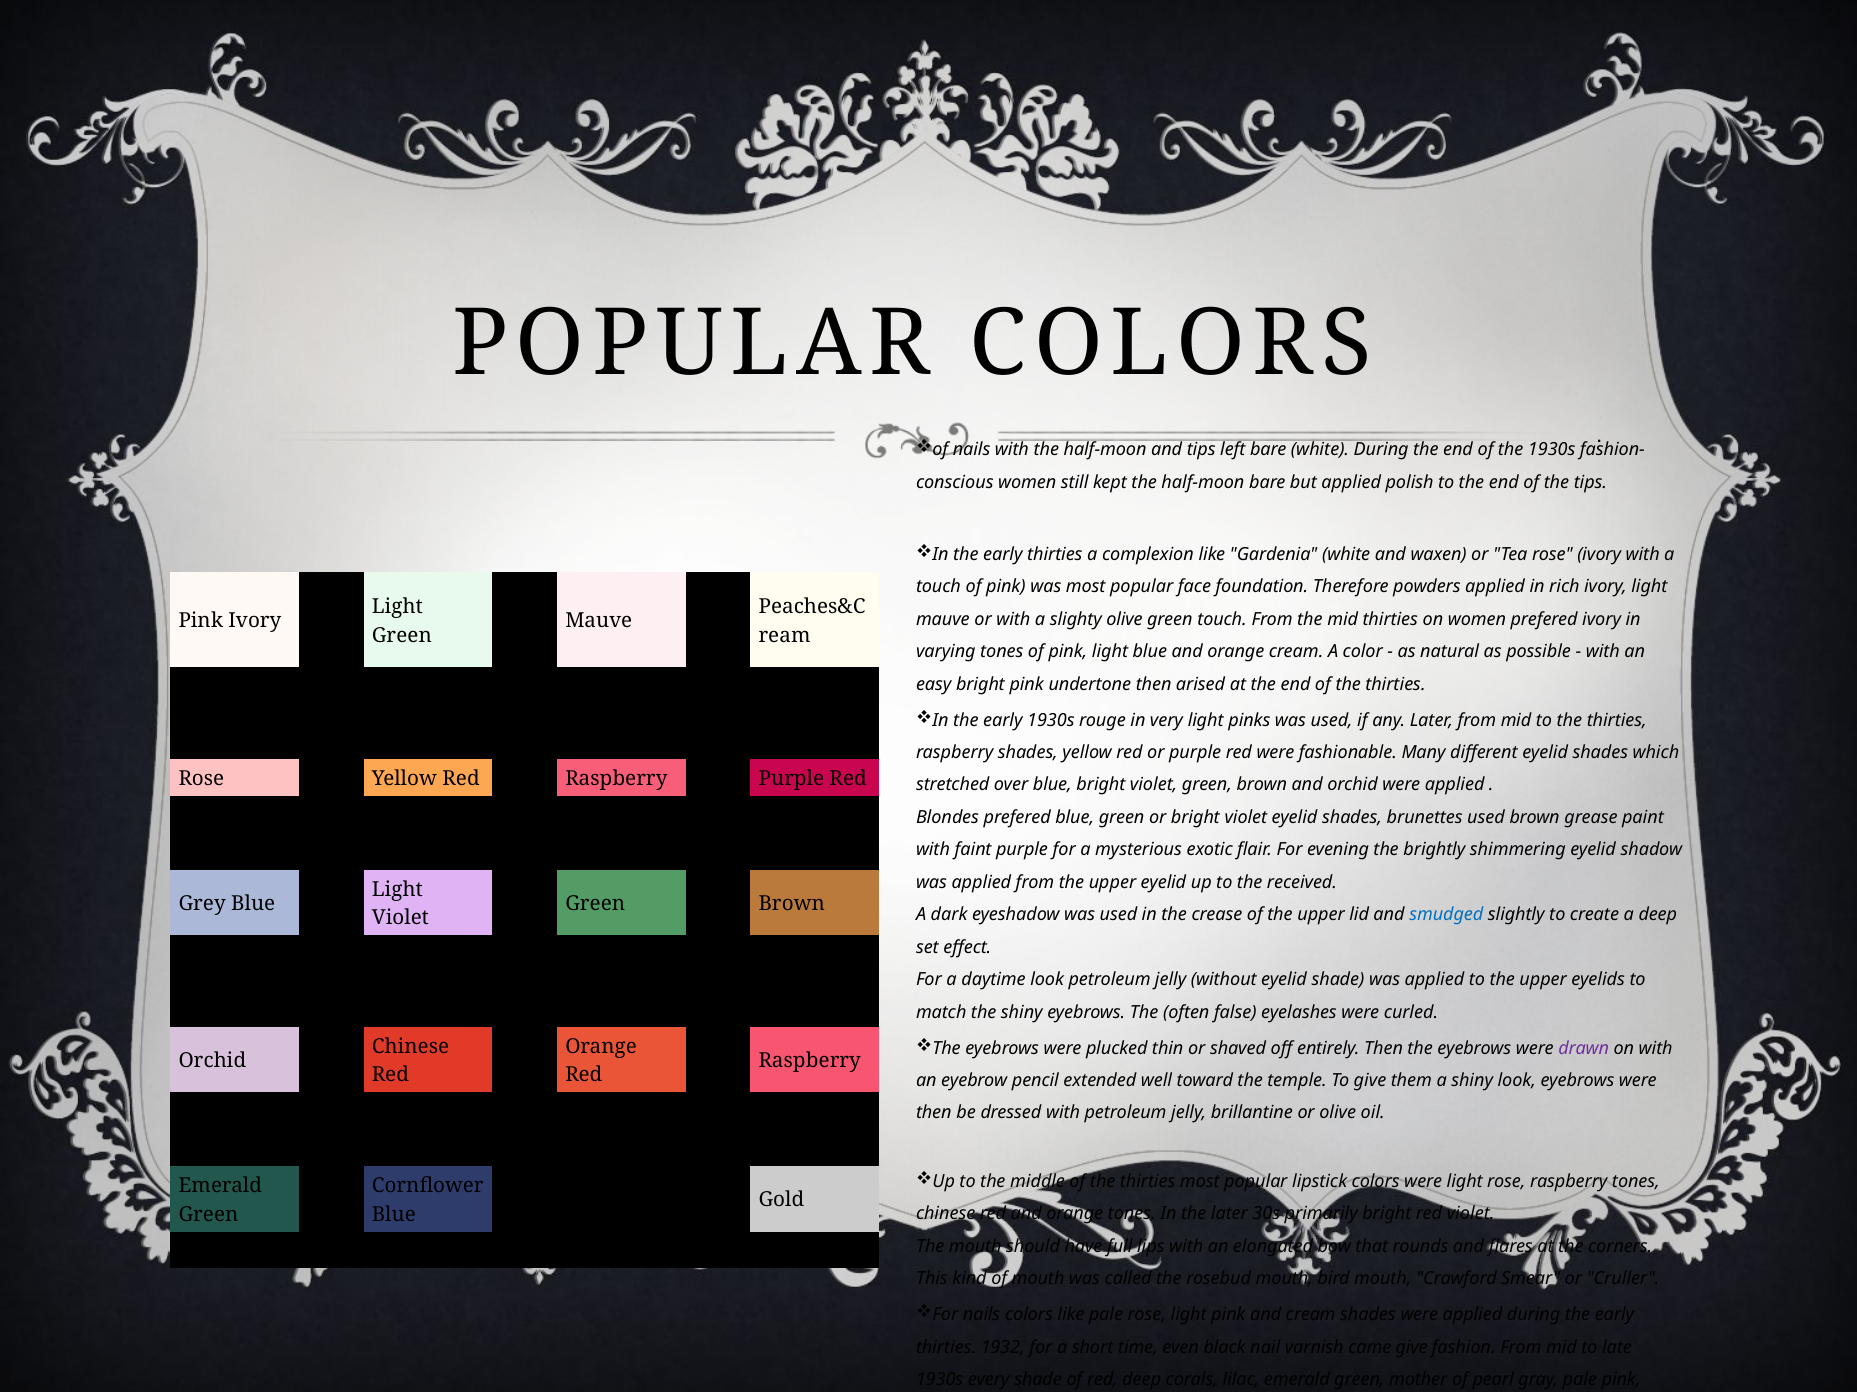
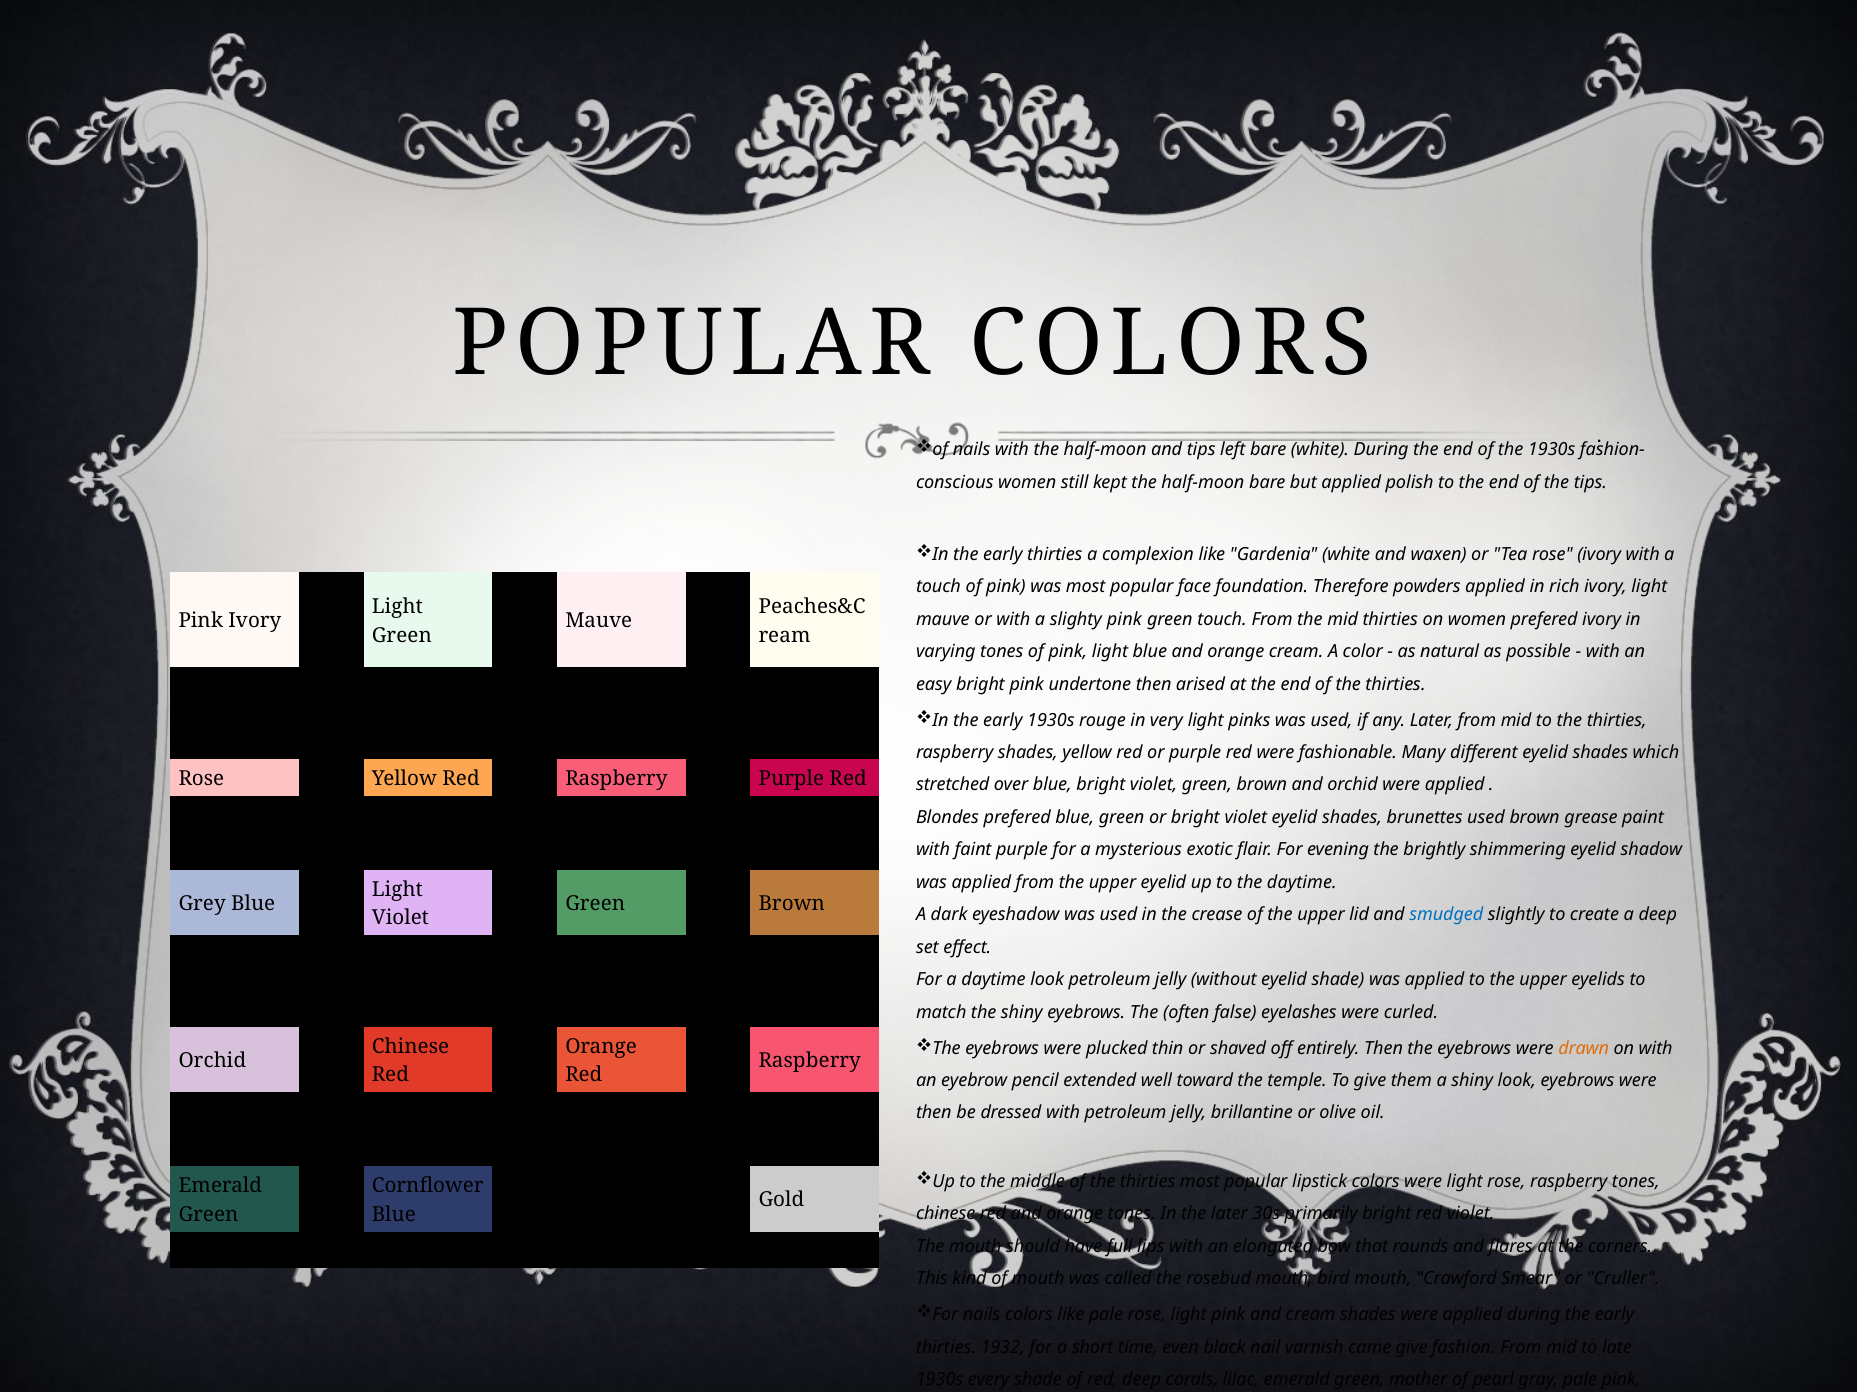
slighty olive: olive -> pink (1124, 619)
the received: received -> daytime (1302, 883)
drawn colour: purple -> orange (1584, 1049)
